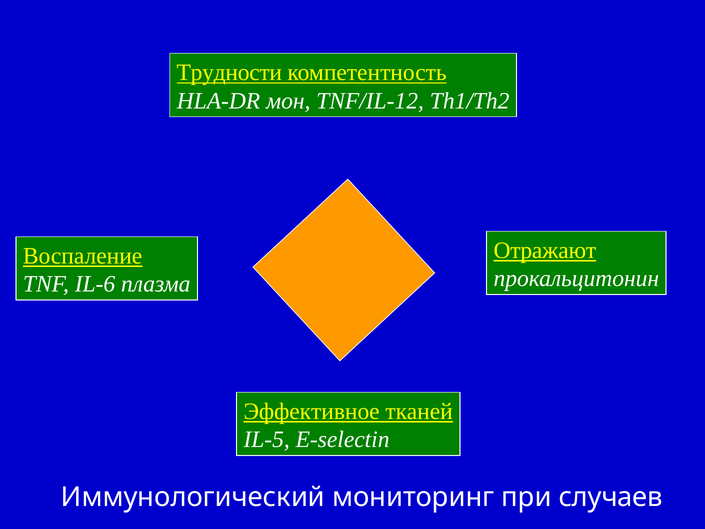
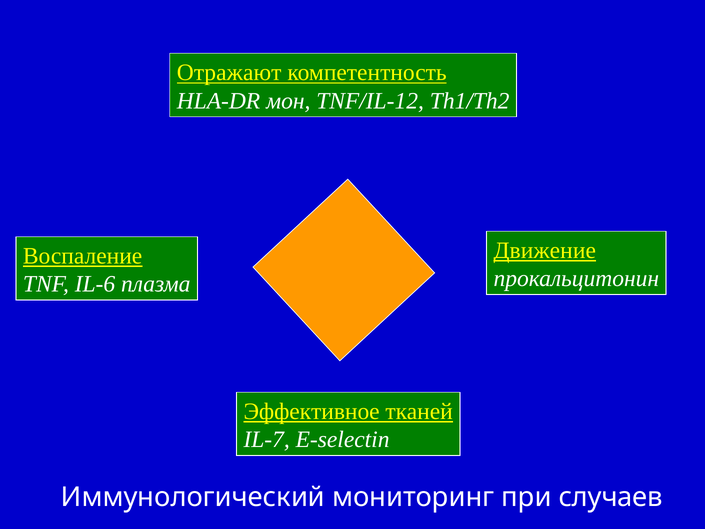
Трудности: Трудности -> Отражают (229, 73)
Отражают: Отражают -> Движение (545, 250)
IL-5: IL-5 -> IL-7 (267, 439)
